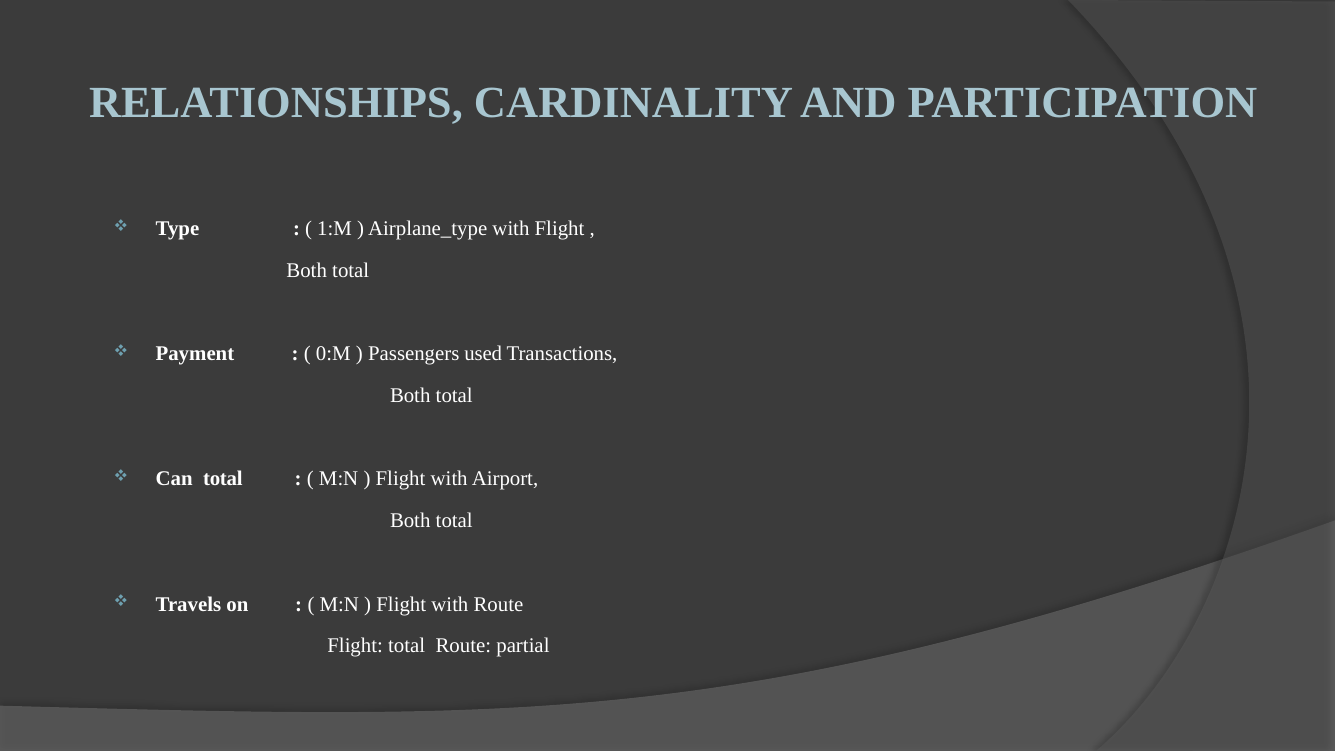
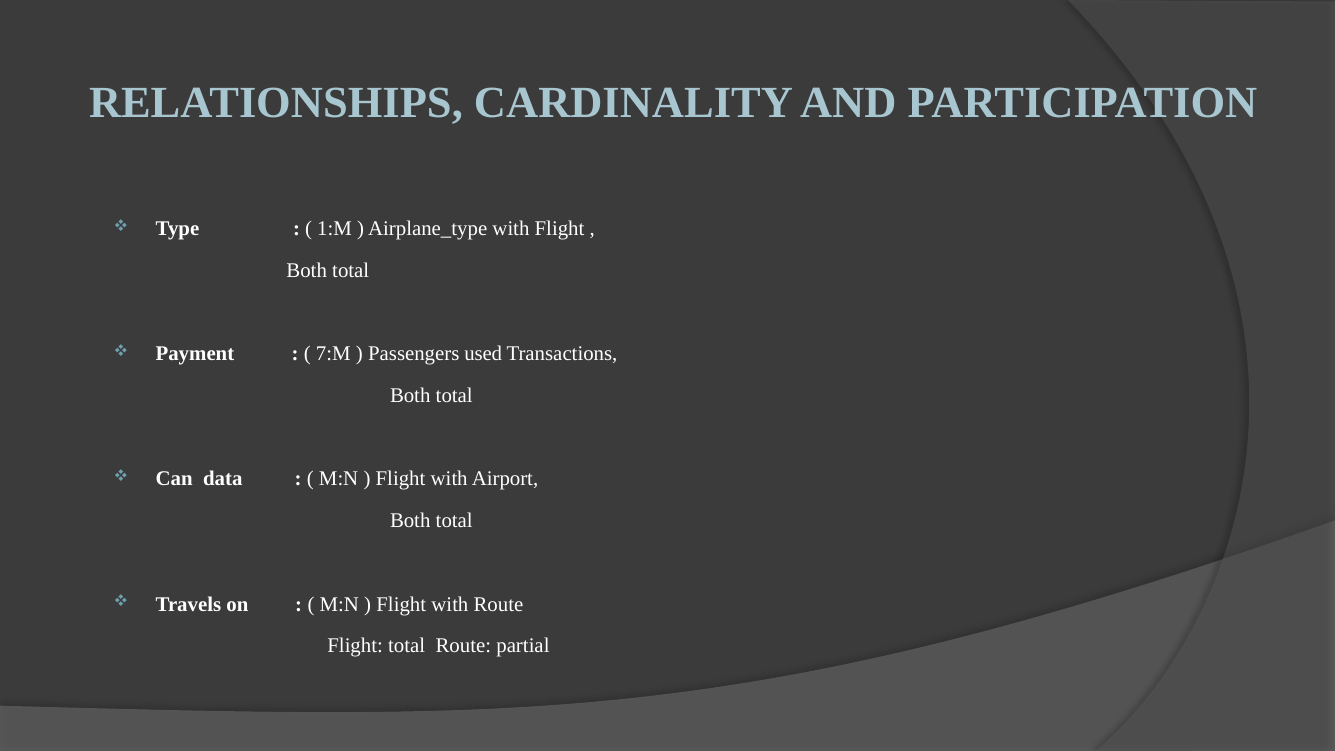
0:M: 0:M -> 7:M (333, 354)
Can total: total -> data (223, 479)
